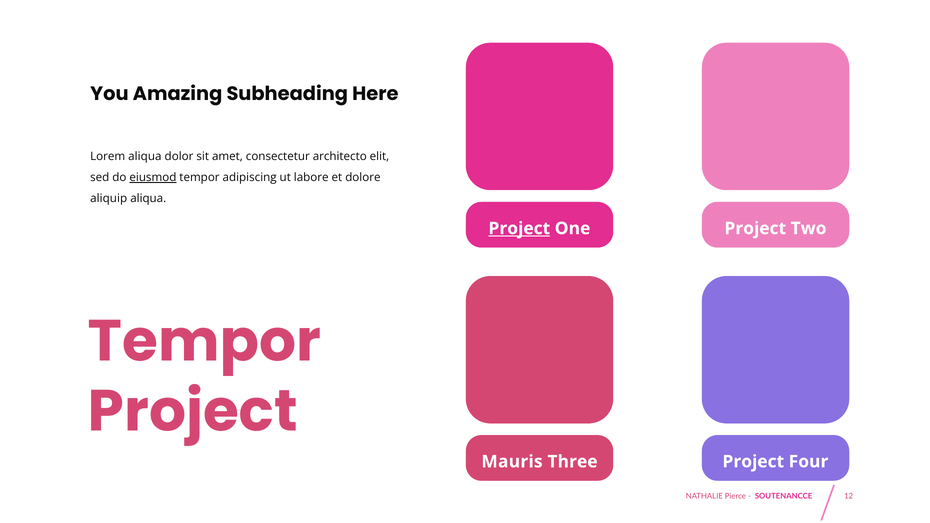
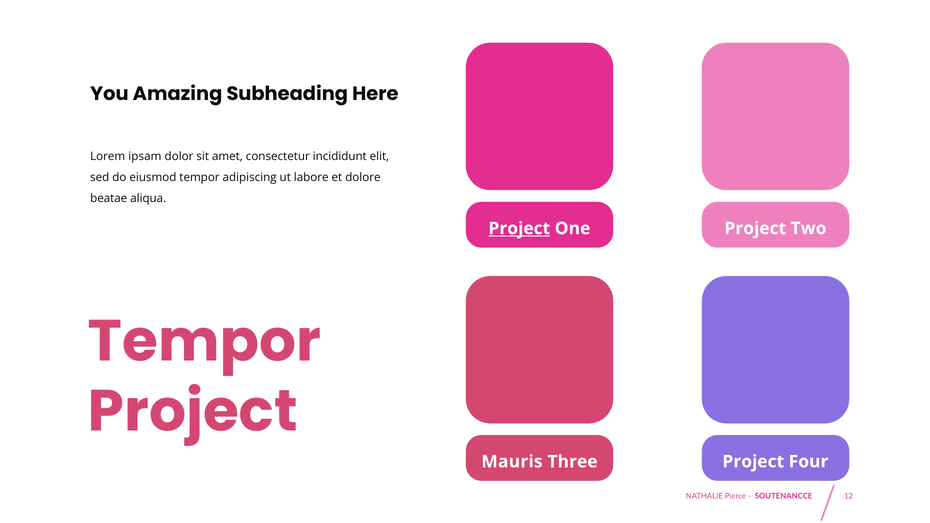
Lorem aliqua: aliqua -> ipsam (145, 157)
architecto: architecto -> incididunt (340, 157)
eiusmod underline: present -> none (153, 177)
aliquip: aliquip -> beatae (109, 198)
